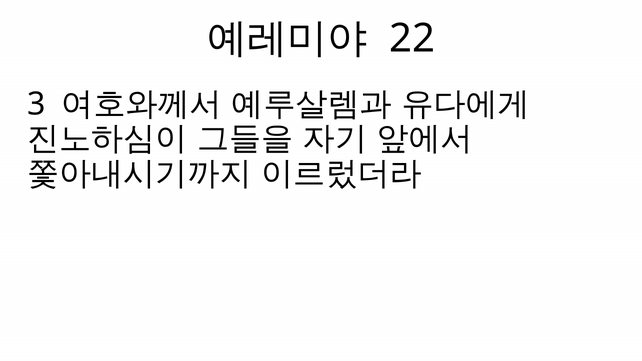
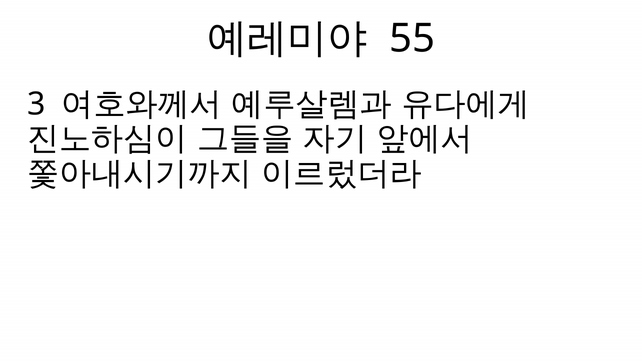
22: 22 -> 55 (412, 39)
